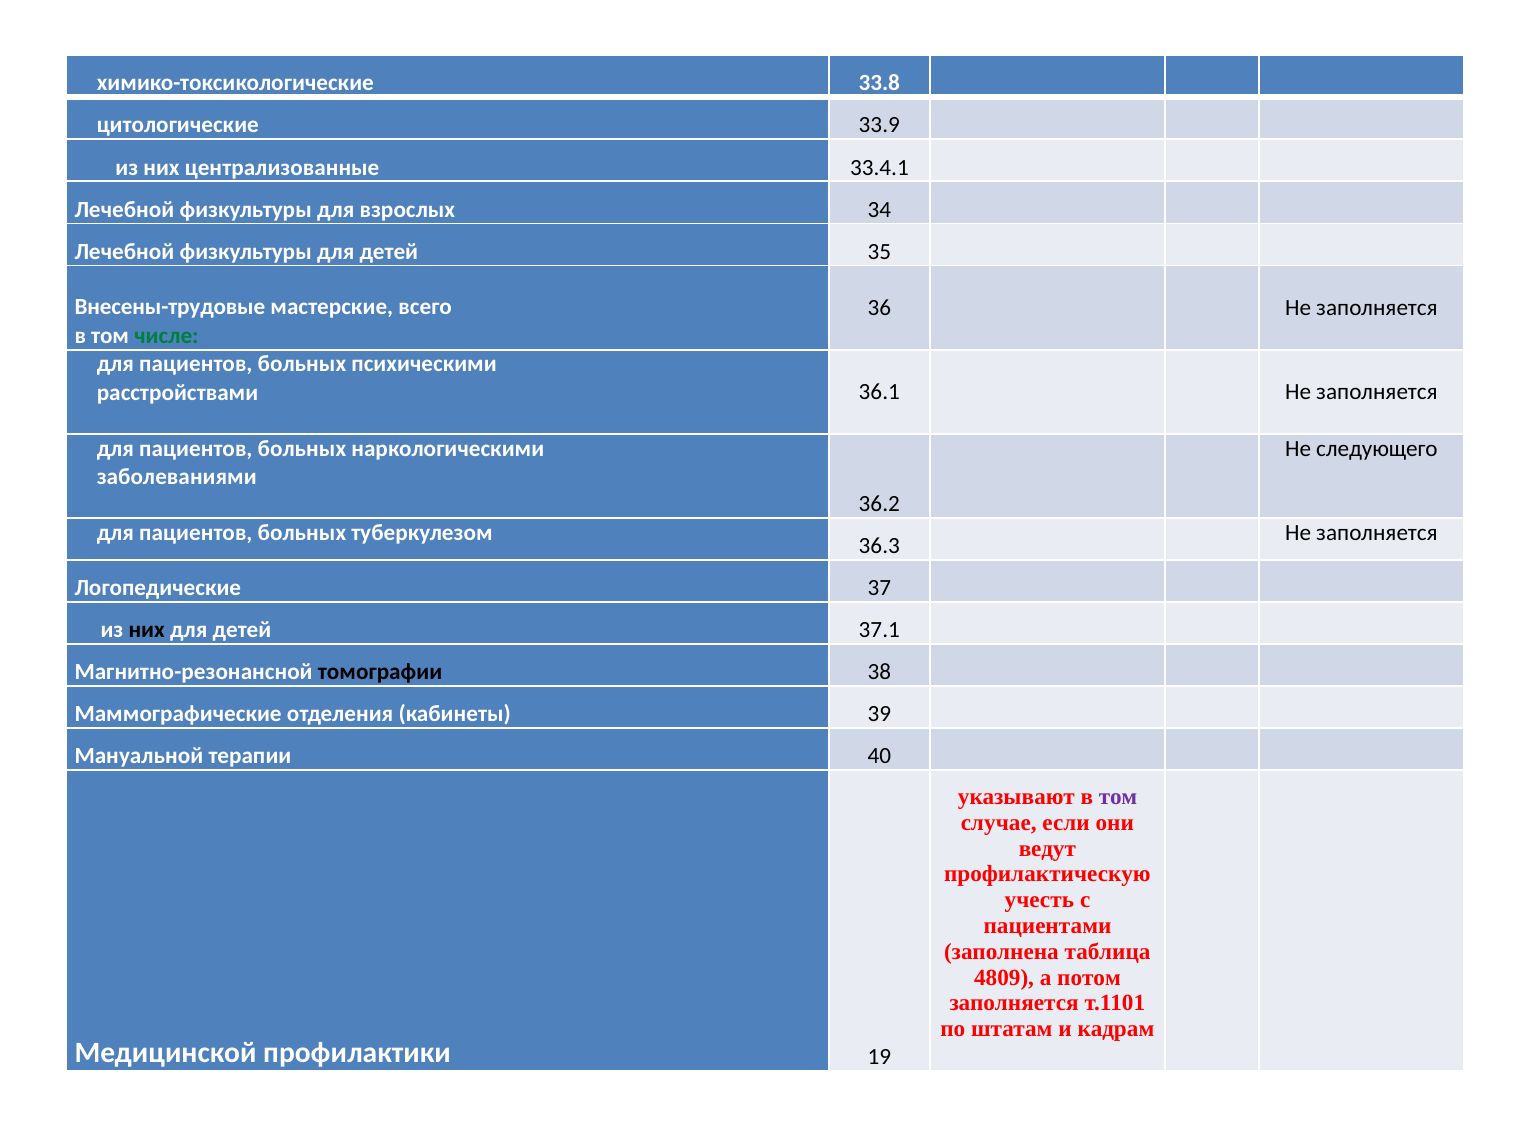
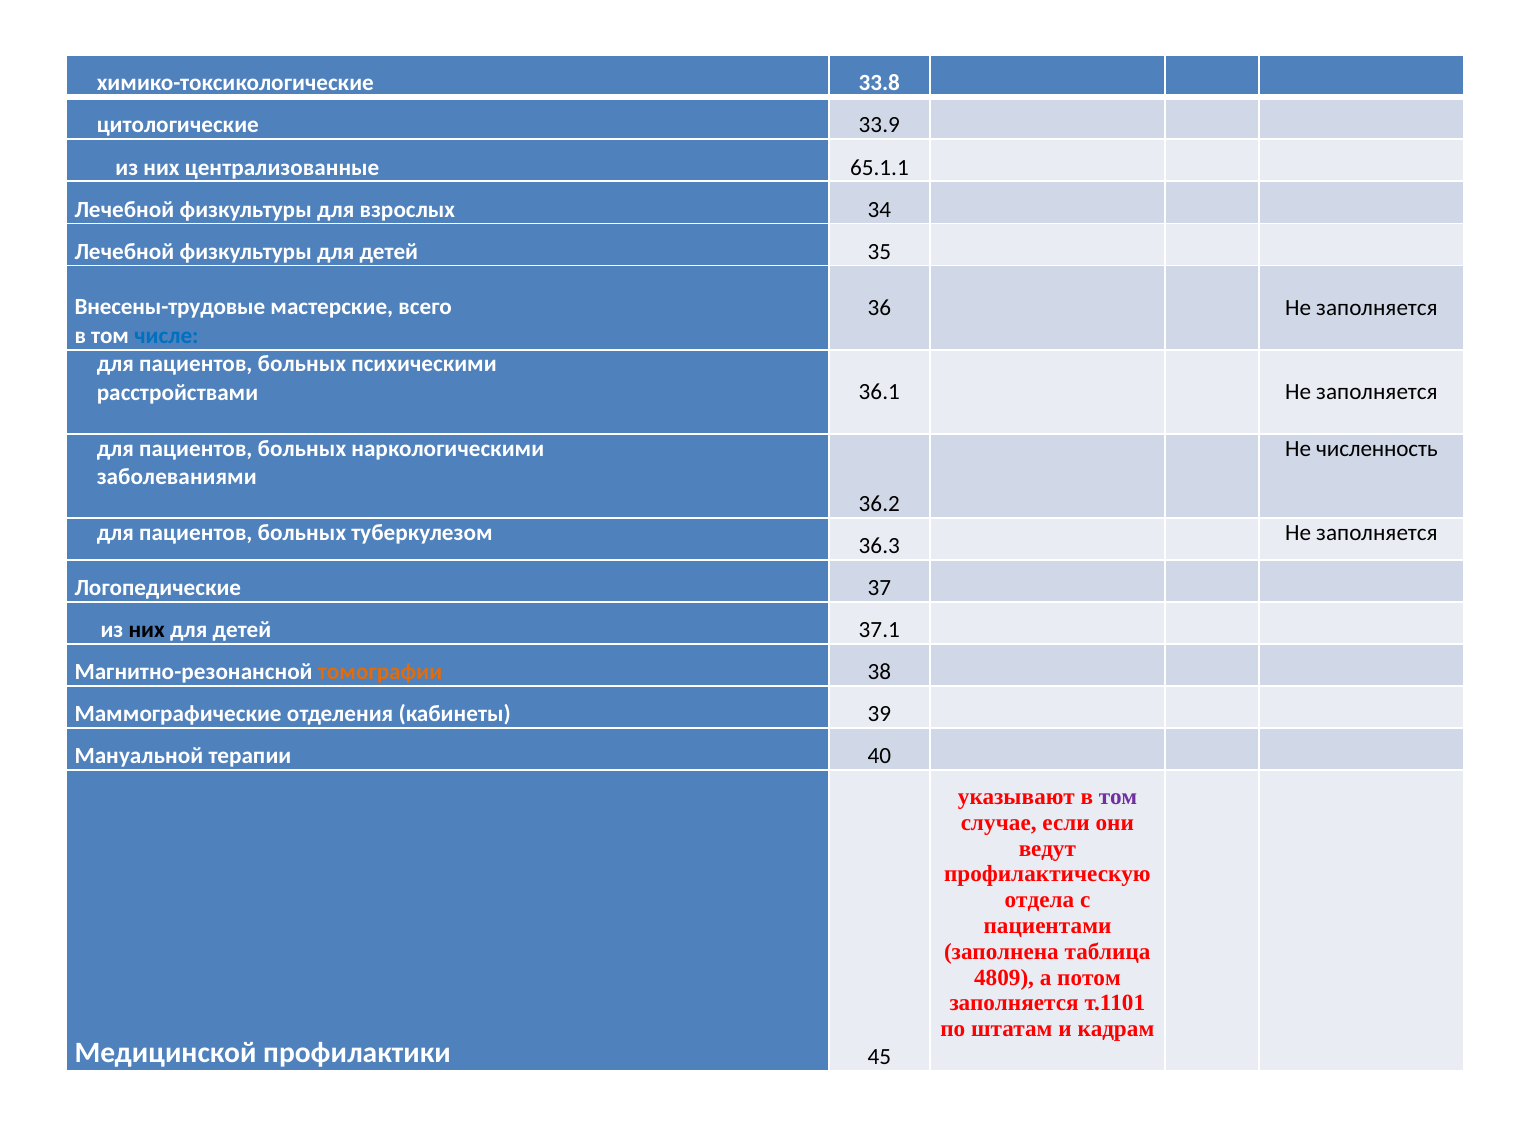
33.4.1: 33.4.1 -> 65.1.1 (879, 167)
числе colour: green -> blue (166, 336)
следующего: следующего -> численность (1377, 449)
томографии colour: black -> orange (380, 673)
учесть: учесть -> отдела (1039, 900)
19: 19 -> 45 (879, 1057)
